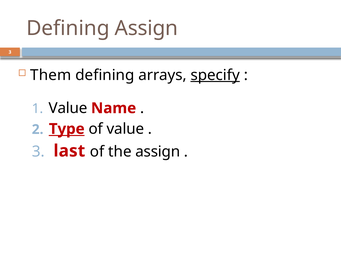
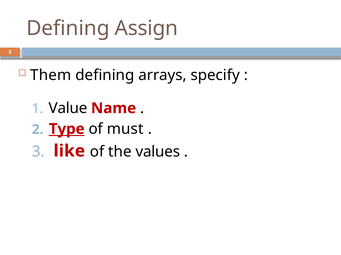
specify underline: present -> none (215, 75)
of value: value -> must (125, 129)
last: last -> like (69, 151)
the assign: assign -> values (158, 152)
